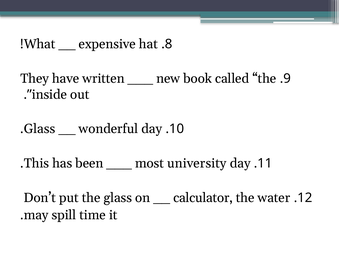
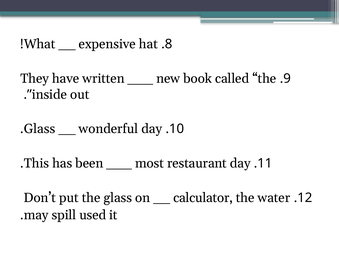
university: university -> restaurant (197, 163)
time: time -> used (93, 215)
